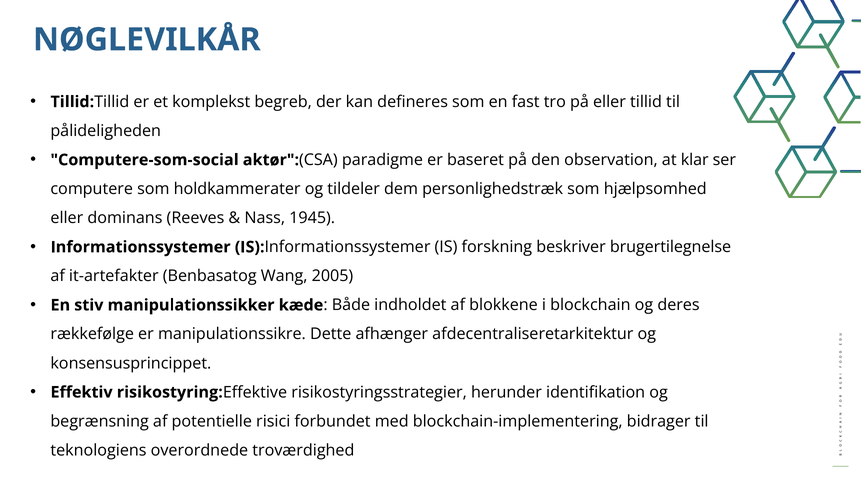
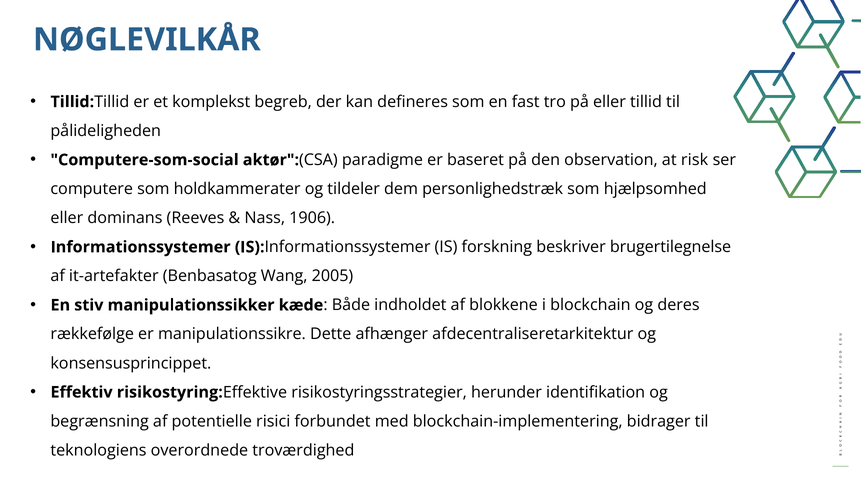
klar: klar -> risk (695, 160)
1945: 1945 -> 1906 (312, 218)
